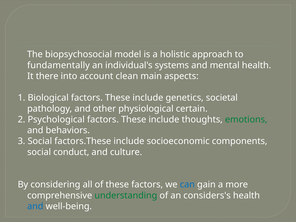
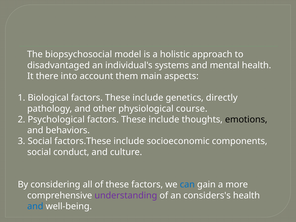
fundamentally: fundamentally -> disadvantaged (59, 65)
clean: clean -> them (127, 76)
societal: societal -> directly (222, 98)
certain: certain -> course (192, 109)
emotions colour: green -> black (246, 119)
understanding colour: green -> purple (126, 195)
